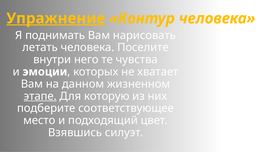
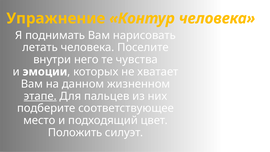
Упражнение underline: present -> none (56, 18)
которую: которую -> пальцев (107, 96)
Взявшись: Взявшись -> Положить (75, 132)
